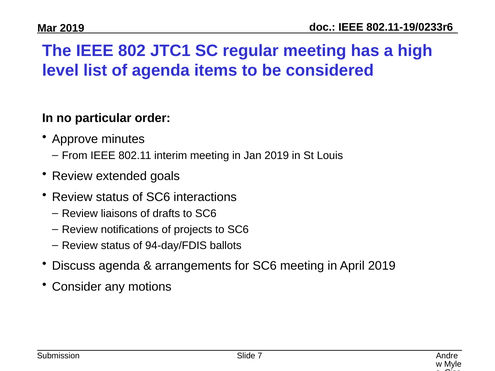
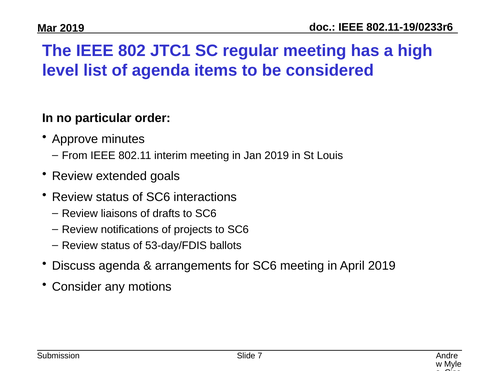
94-day/FDIS: 94-day/FDIS -> 53-day/FDIS (176, 246)
